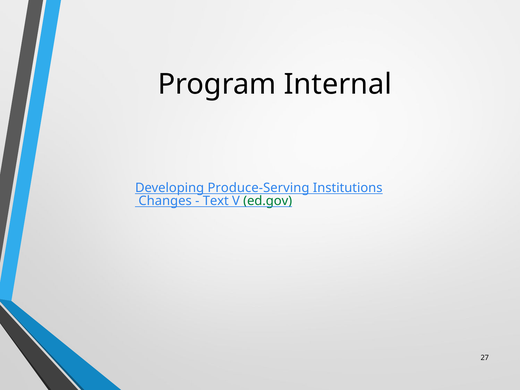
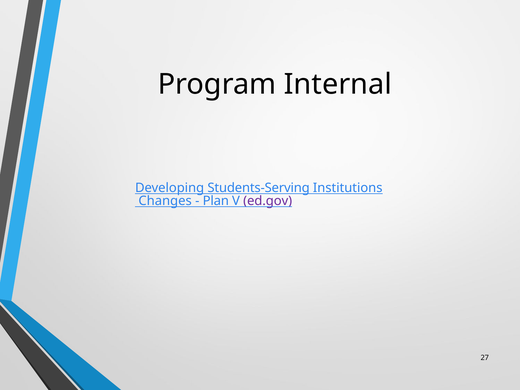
Produce-Serving: Produce-Serving -> Students-Serving (259, 188)
Text: Text -> Plan (216, 201)
ed.gov colour: green -> purple (268, 201)
